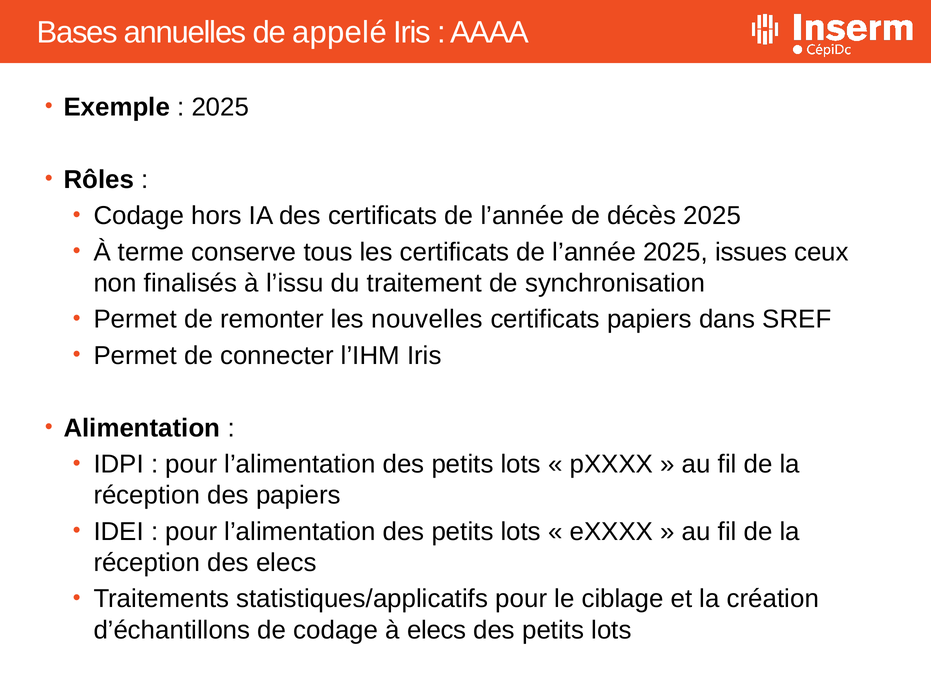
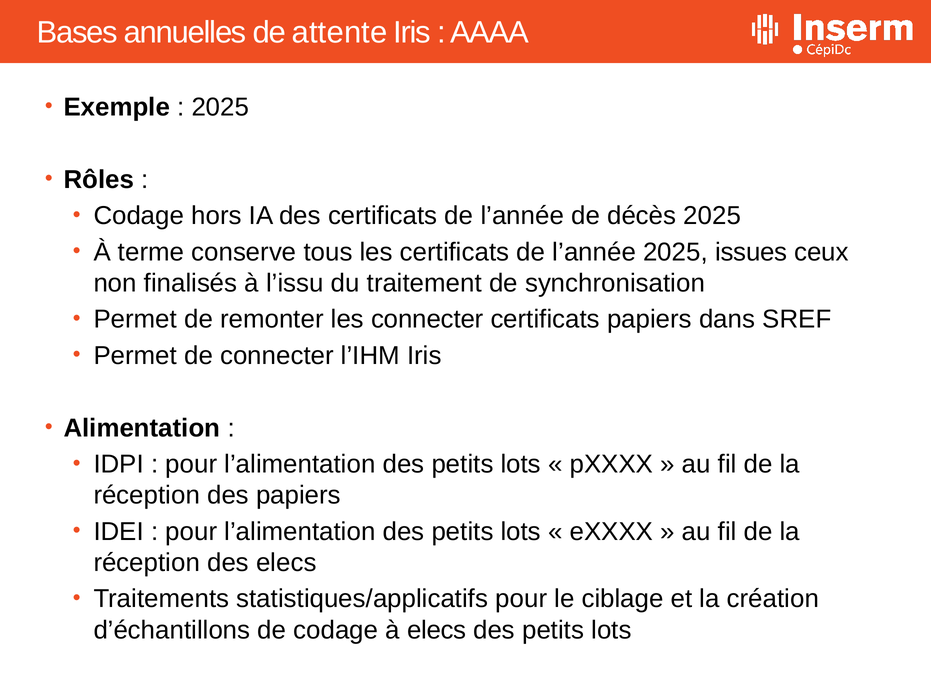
appelé: appelé -> attente (340, 33)
les nouvelles: nouvelles -> connecter (427, 319)
